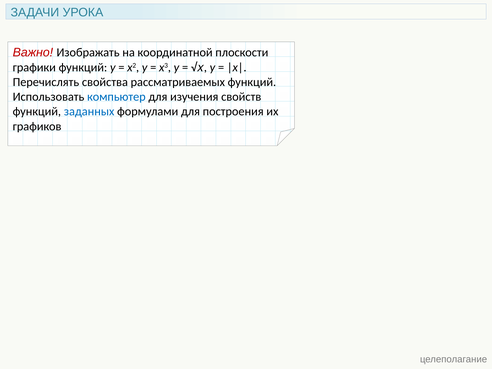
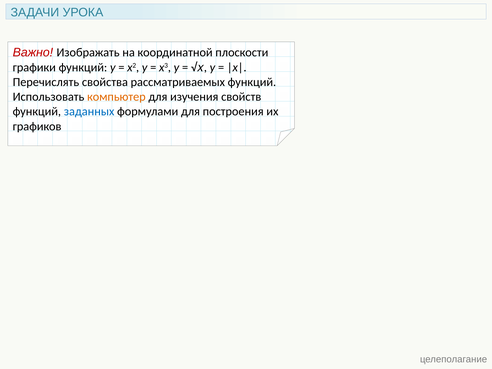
компьютер colour: blue -> orange (116, 97)
